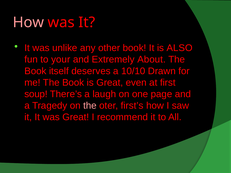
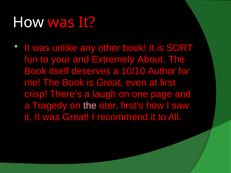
How colour: pink -> white (28, 22)
ALSO: ALSO -> SORT (180, 48)
Drawn: Drawn -> Author (162, 71)
soup: soup -> crisp (36, 94)
